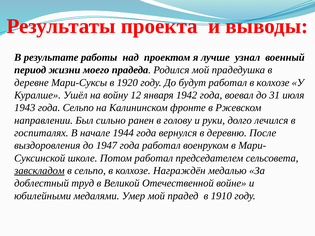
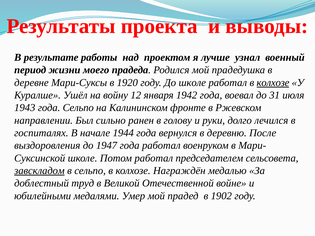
До будут: будут -> школе (192, 83)
колхозе underline: none -> present (273, 83)
1910: 1910 -> 1902 (221, 196)
